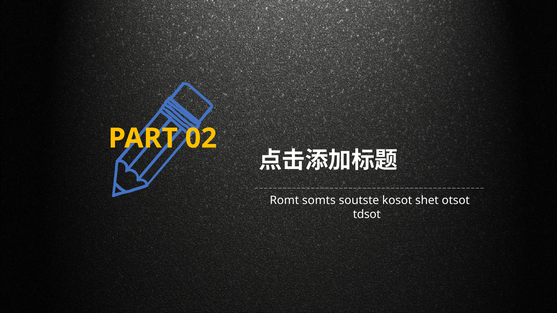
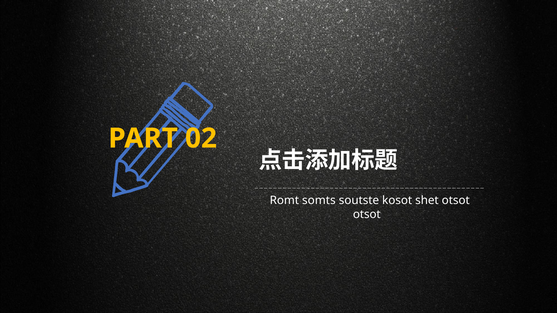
tdsot: tdsot -> otsot (367, 214)
